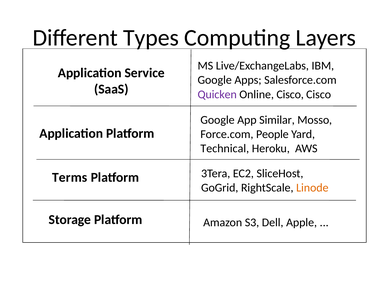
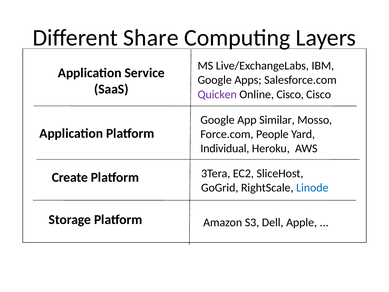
Types: Types -> Share (151, 38)
Technical: Technical -> Individual (225, 148)
Terms: Terms -> Create (70, 177)
Linode colour: orange -> blue (312, 188)
